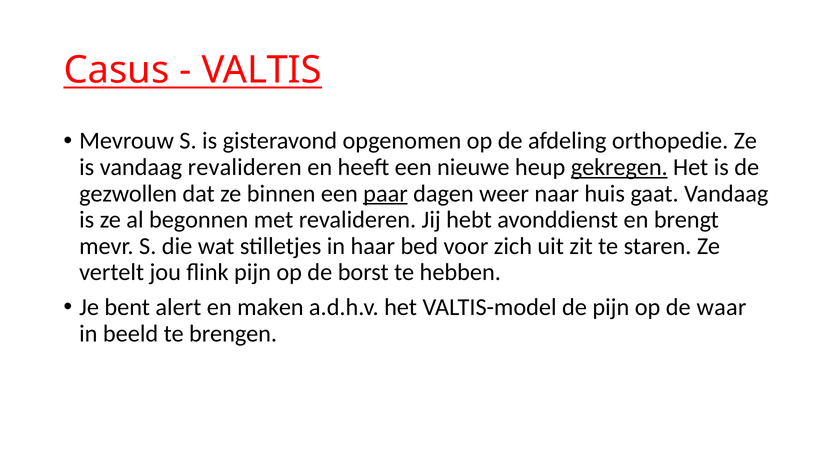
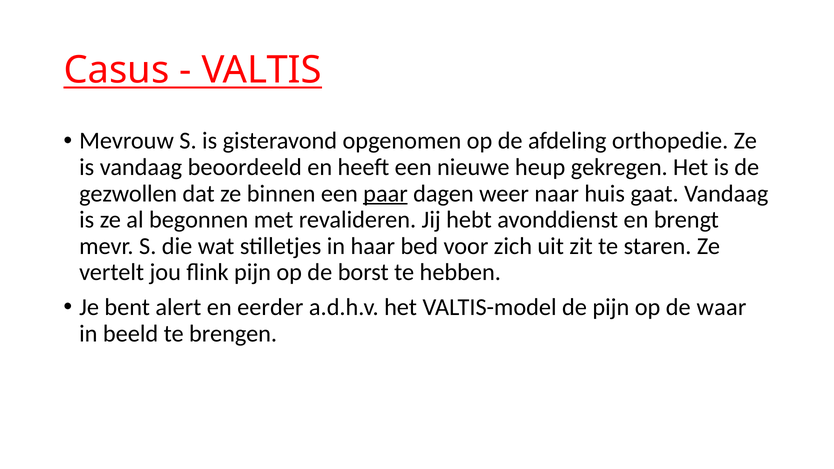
vandaag revalideren: revalideren -> beoordeeld (245, 167)
gekregen underline: present -> none (619, 167)
maken: maken -> eerder (270, 307)
